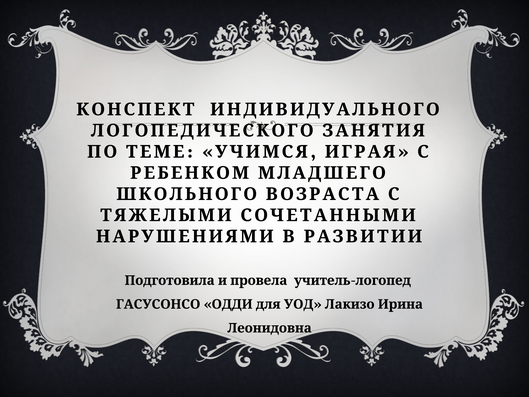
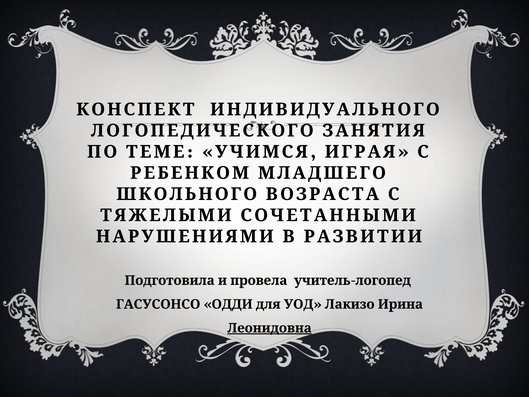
Леонидовна underline: none -> present (270, 328)
